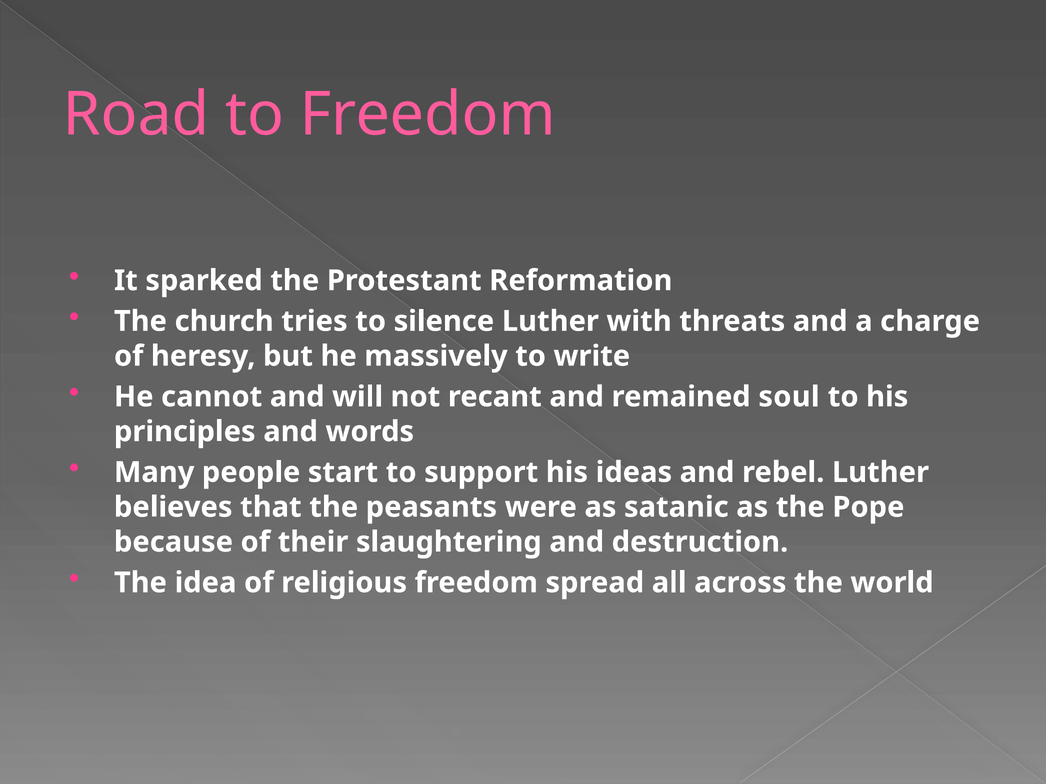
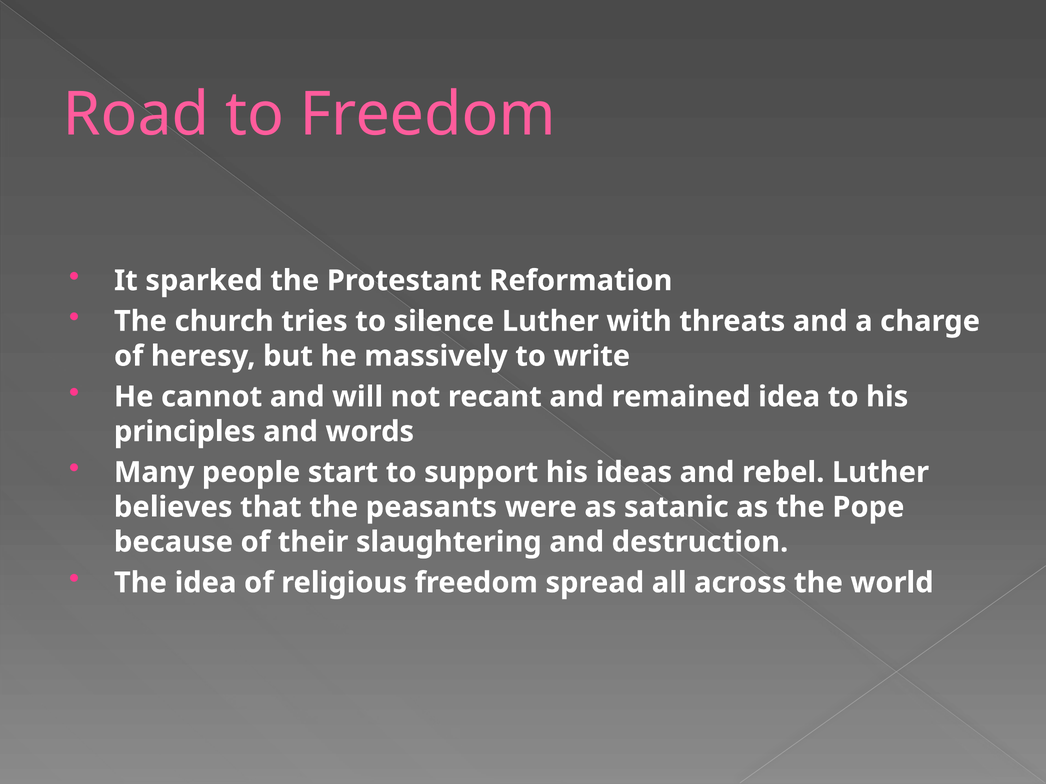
remained soul: soul -> idea (789, 397)
